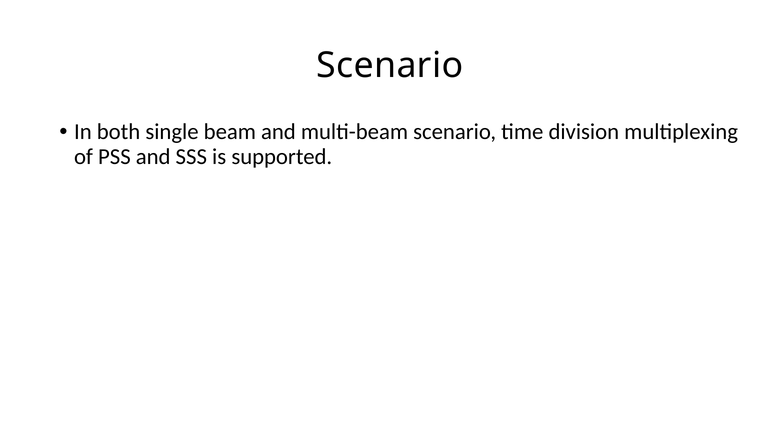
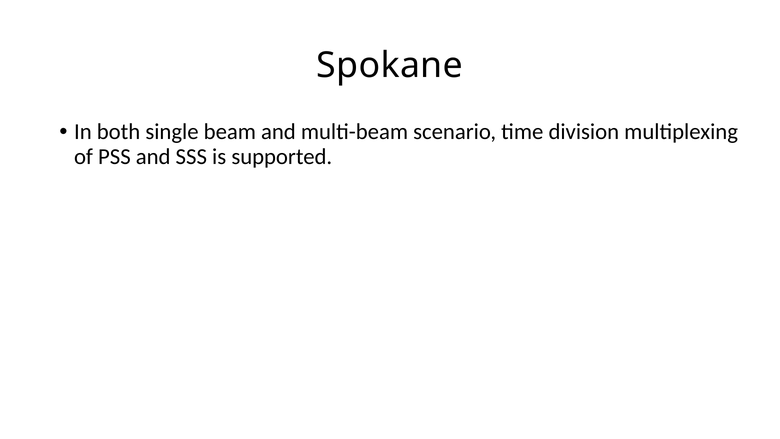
Scenario: Scenario -> Spokane (390, 66)
